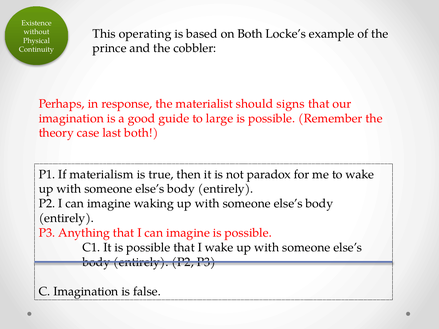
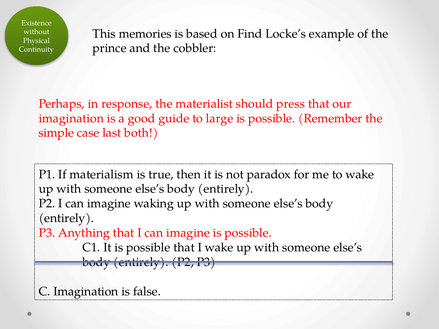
operating: operating -> memories (145, 34)
on Both: Both -> Find (250, 34)
signs: signs -> press (291, 104)
theory: theory -> simple (56, 133)
